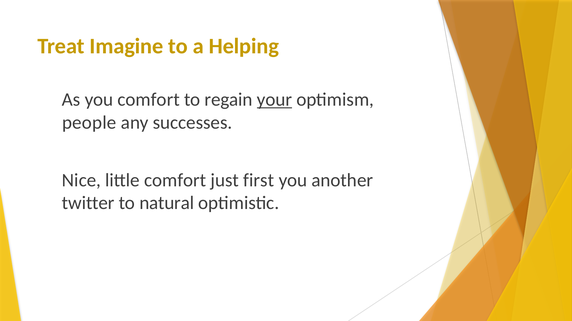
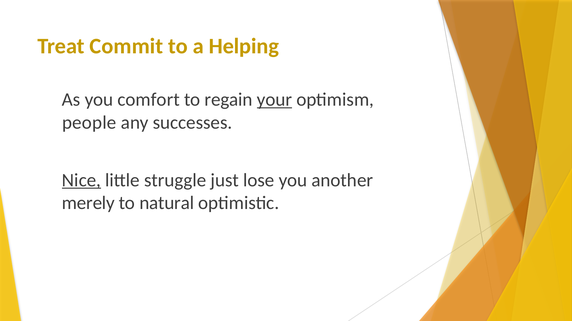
Imagine: Imagine -> Commit (126, 46)
Nice underline: none -> present (81, 181)
little comfort: comfort -> struggle (175, 181)
first: first -> lose (259, 181)
twitter: twitter -> merely (88, 203)
